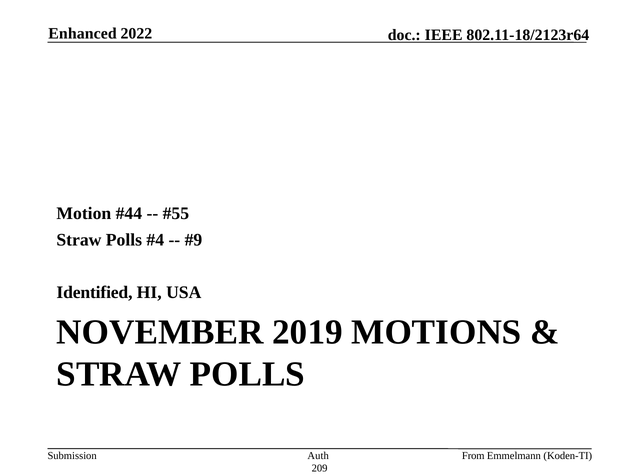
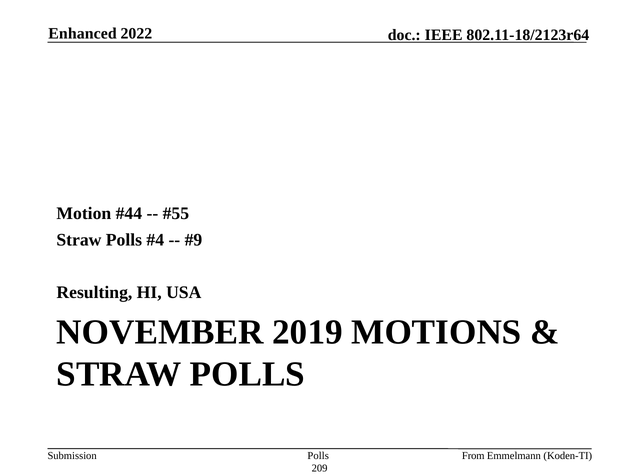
Identified: Identified -> Resulting (94, 293)
Auth: Auth -> Polls (318, 456)
